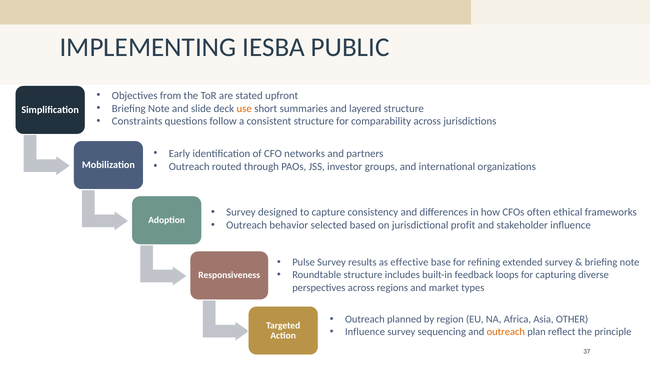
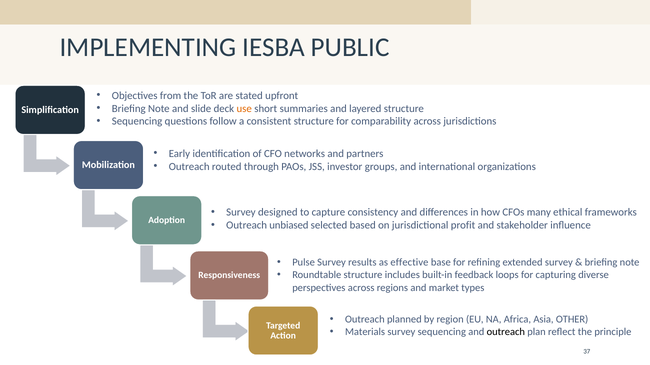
Constraints: Constraints -> Sequencing (137, 122)
often: often -> many (539, 213)
behavior: behavior -> unbiased (289, 226)
Influence: Influence -> Materials (365, 332)
outreach colour: orange -> black (506, 332)
